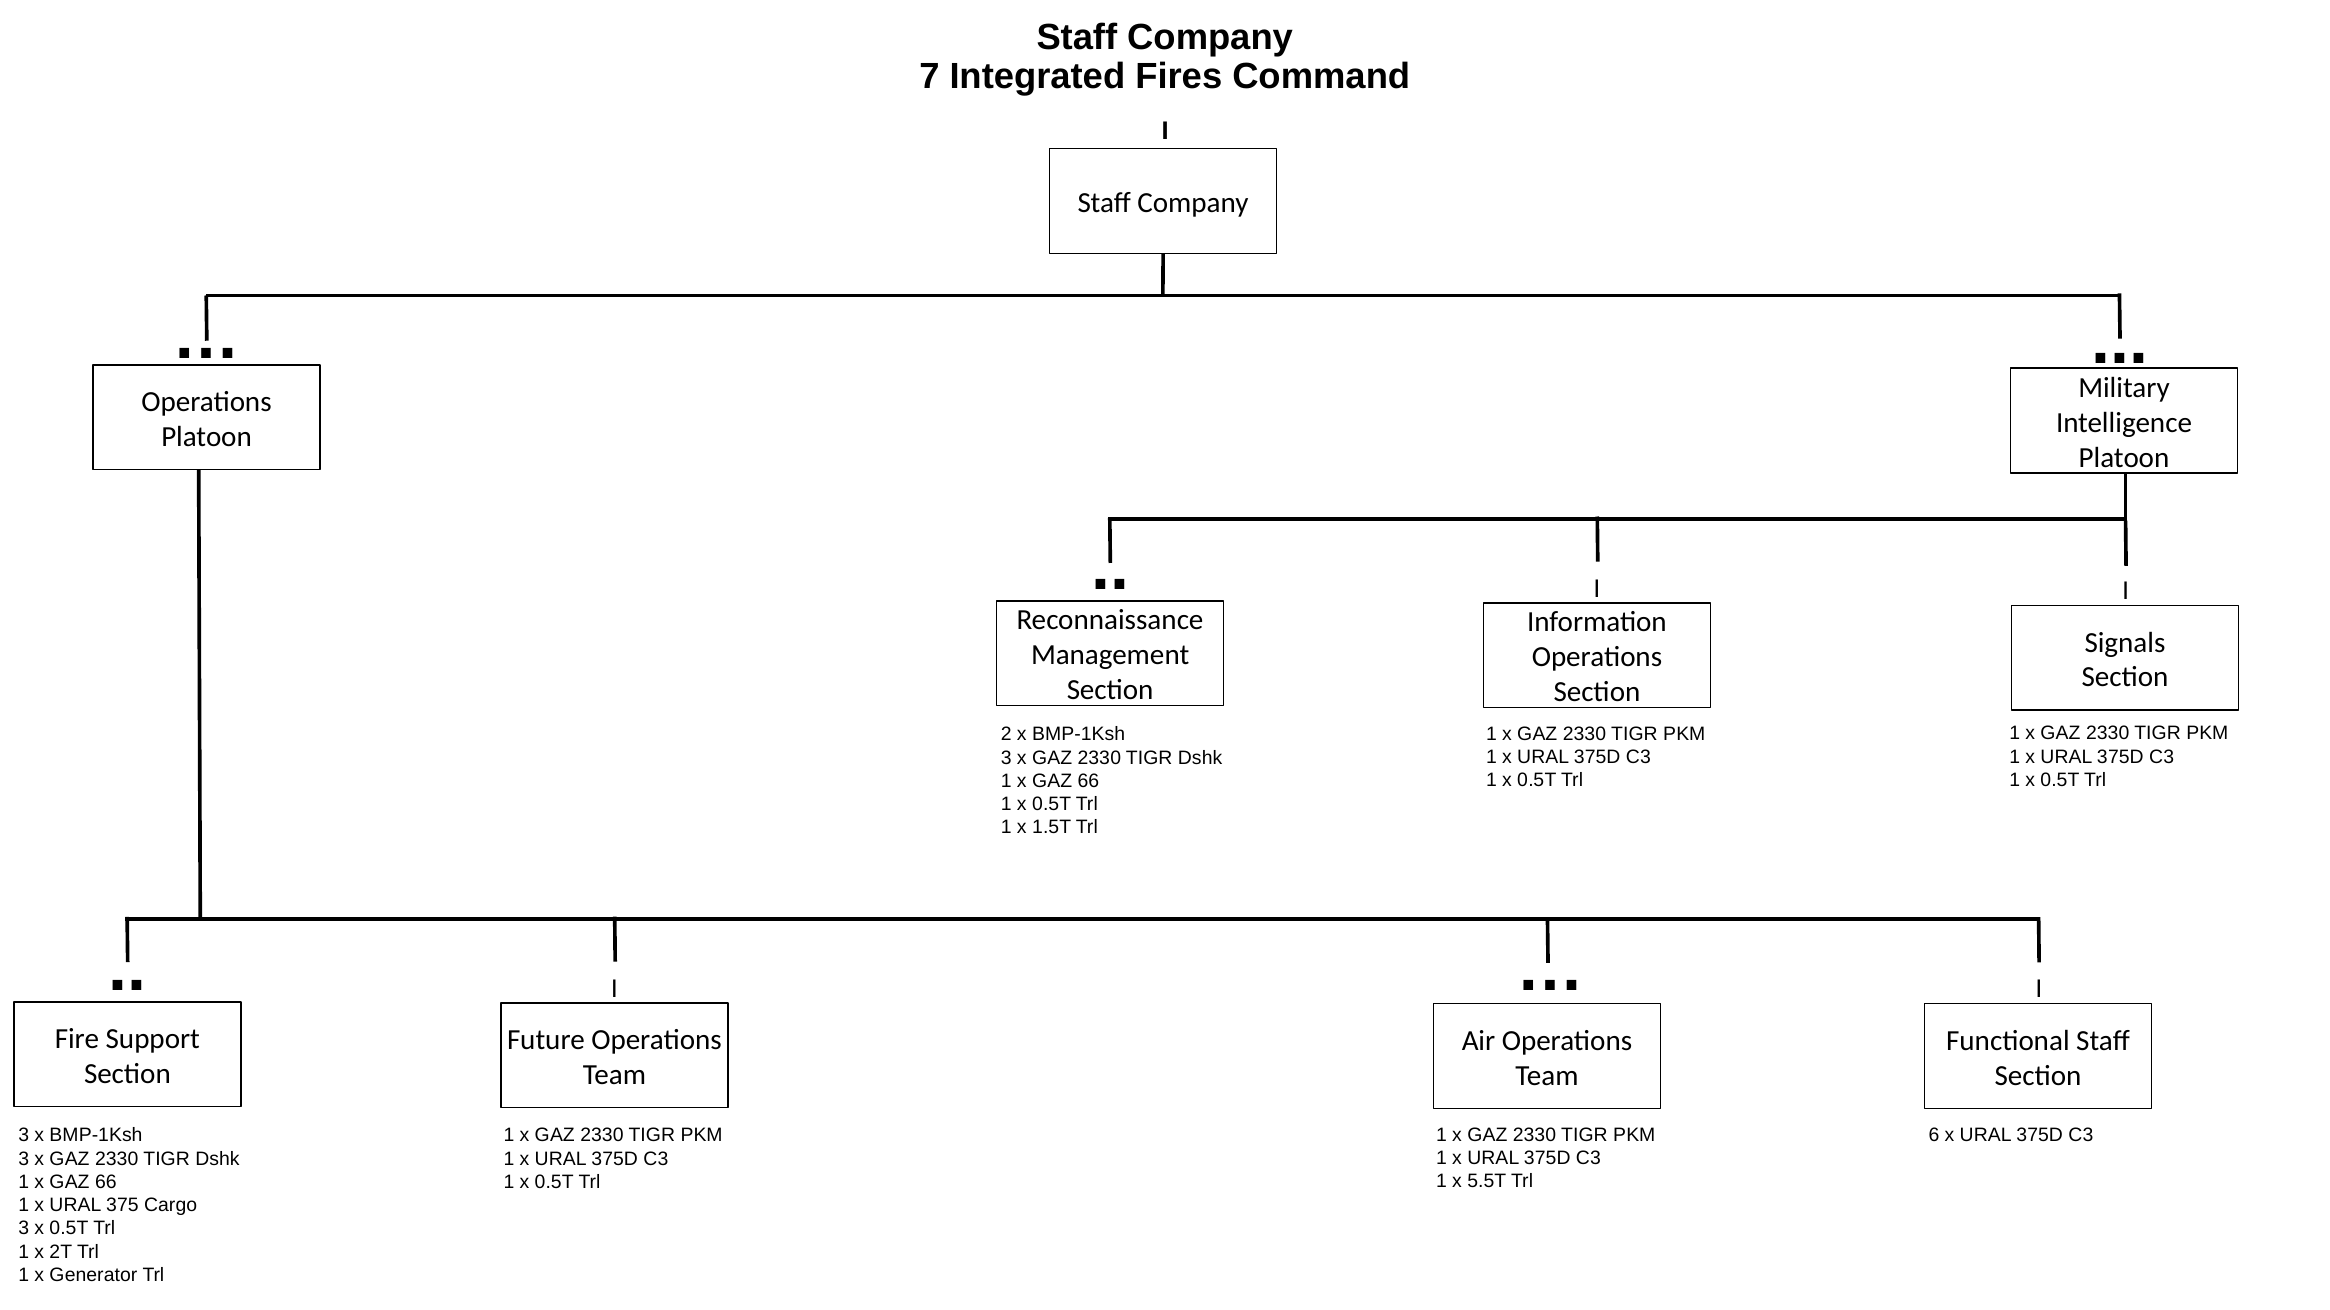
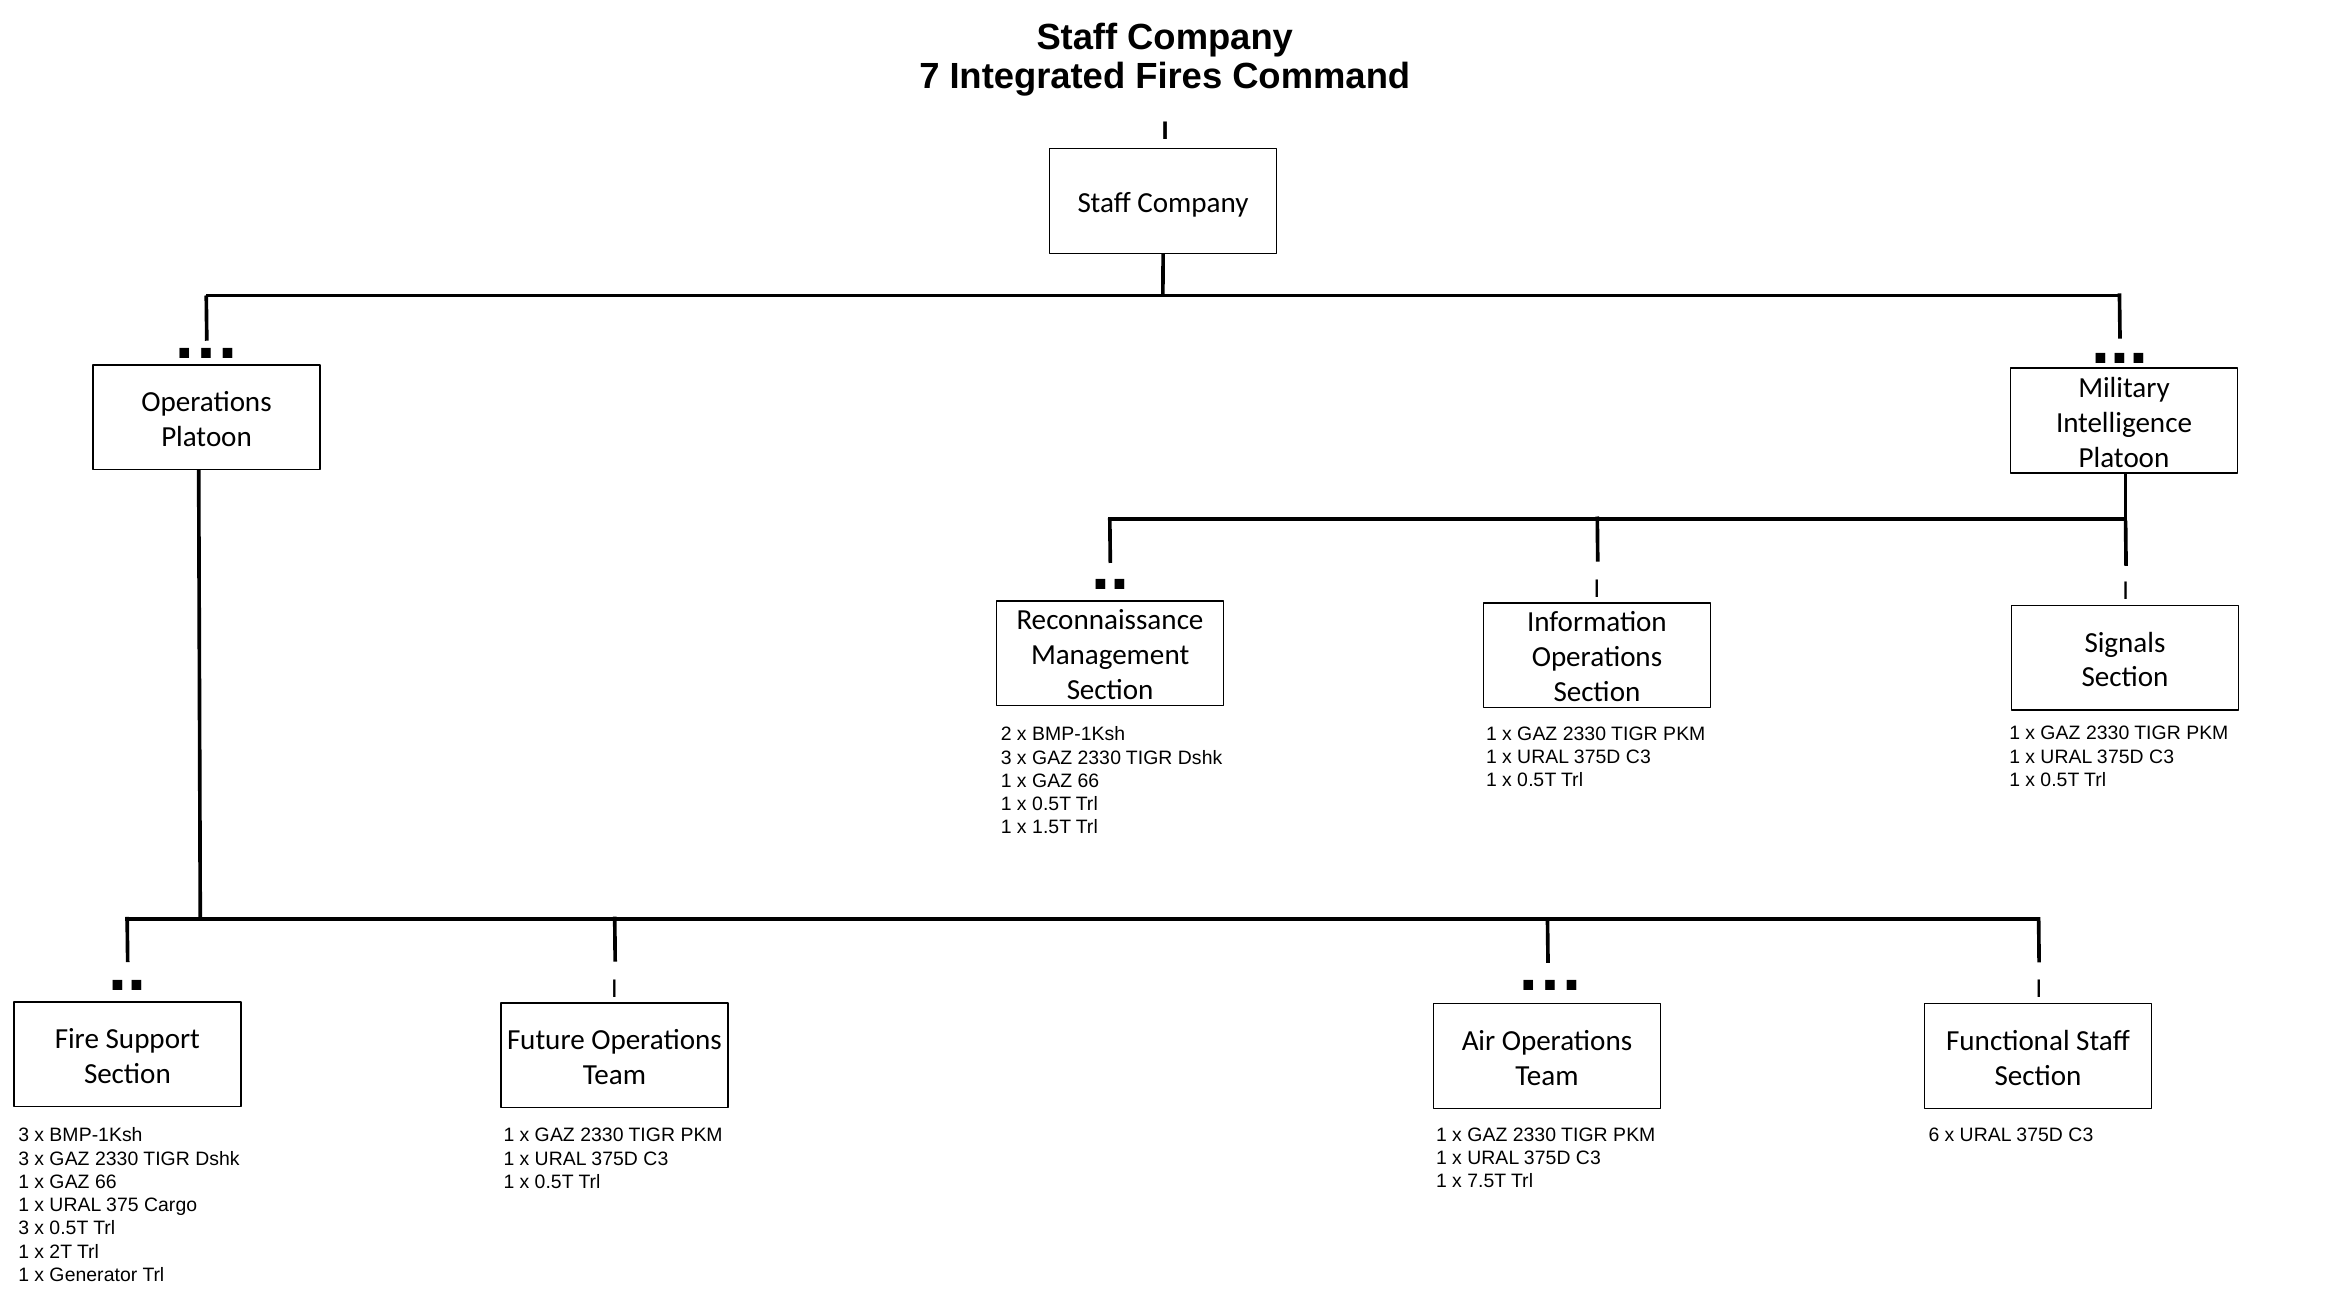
5.5T: 5.5T -> 7.5T (1487, 1182)
